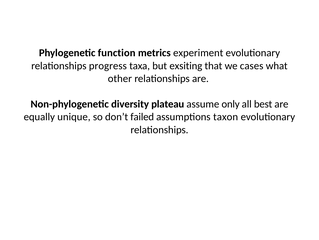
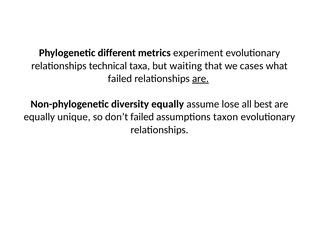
function: function -> different (117, 53)
progress: progress -> technical (108, 66)
exsiting: exsiting -> waiting (186, 66)
other: other -> failed (120, 78)
are underline: none -> present (200, 78)
diversity plateau: plateau -> equally (168, 104)
only: only -> lose (230, 104)
